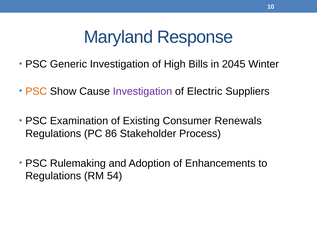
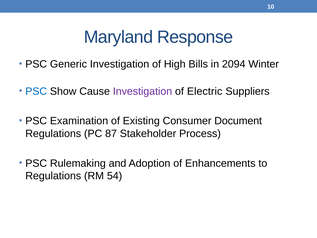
2045: 2045 -> 2094 (234, 64)
PSC colour: orange -> blue (36, 91)
Renewals: Renewals -> Document (238, 121)
86: 86 -> 87 (111, 134)
